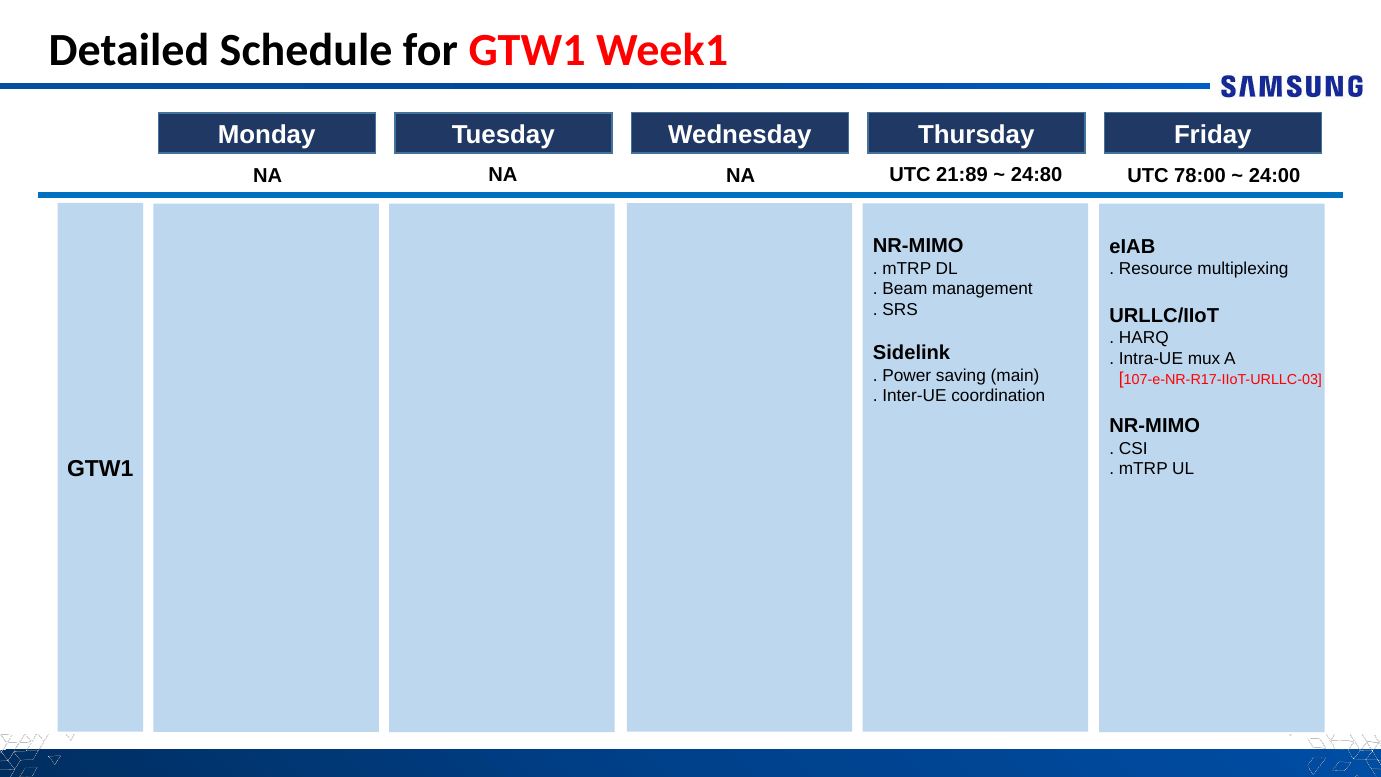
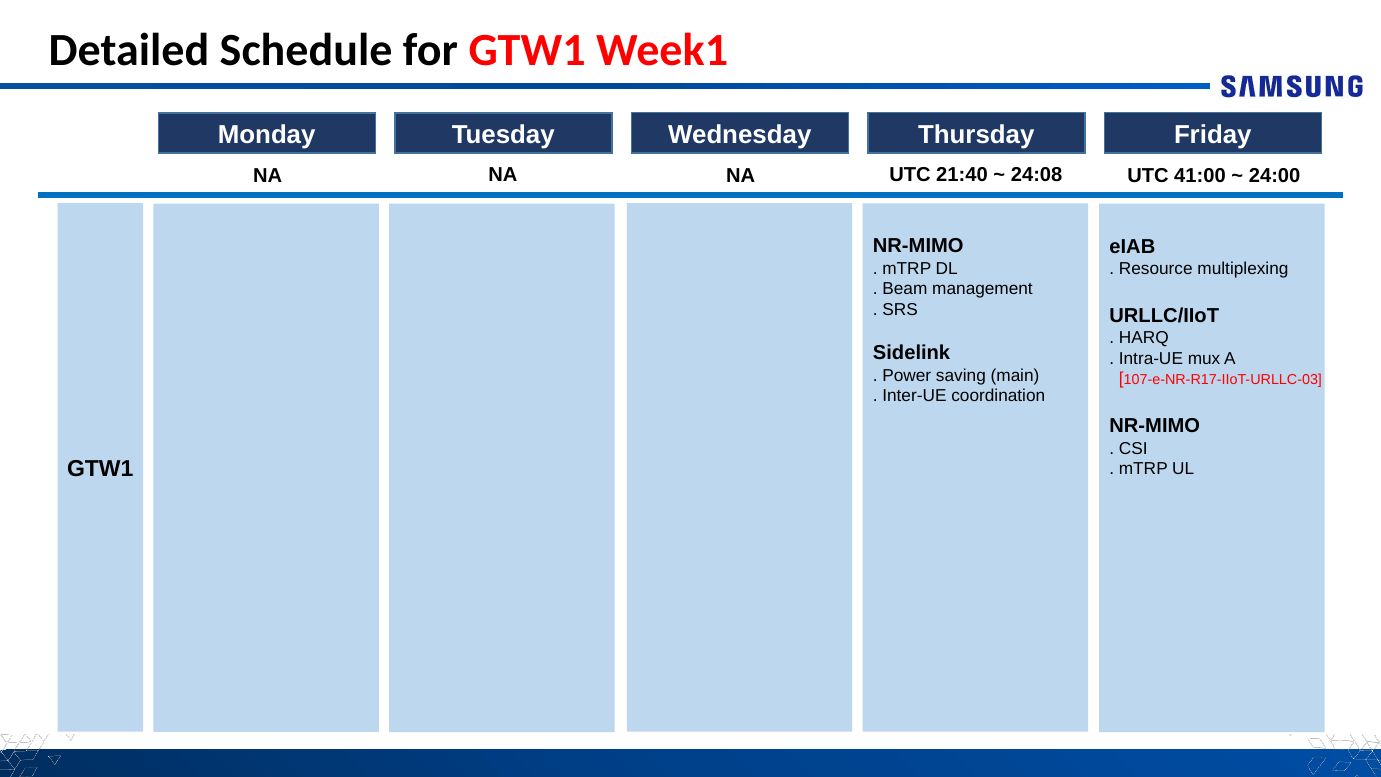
21:89: 21:89 -> 21:40 (962, 175)
24:80: 24:80 -> 24:08 (1037, 175)
78:00: 78:00 -> 41:00 (1200, 175)
